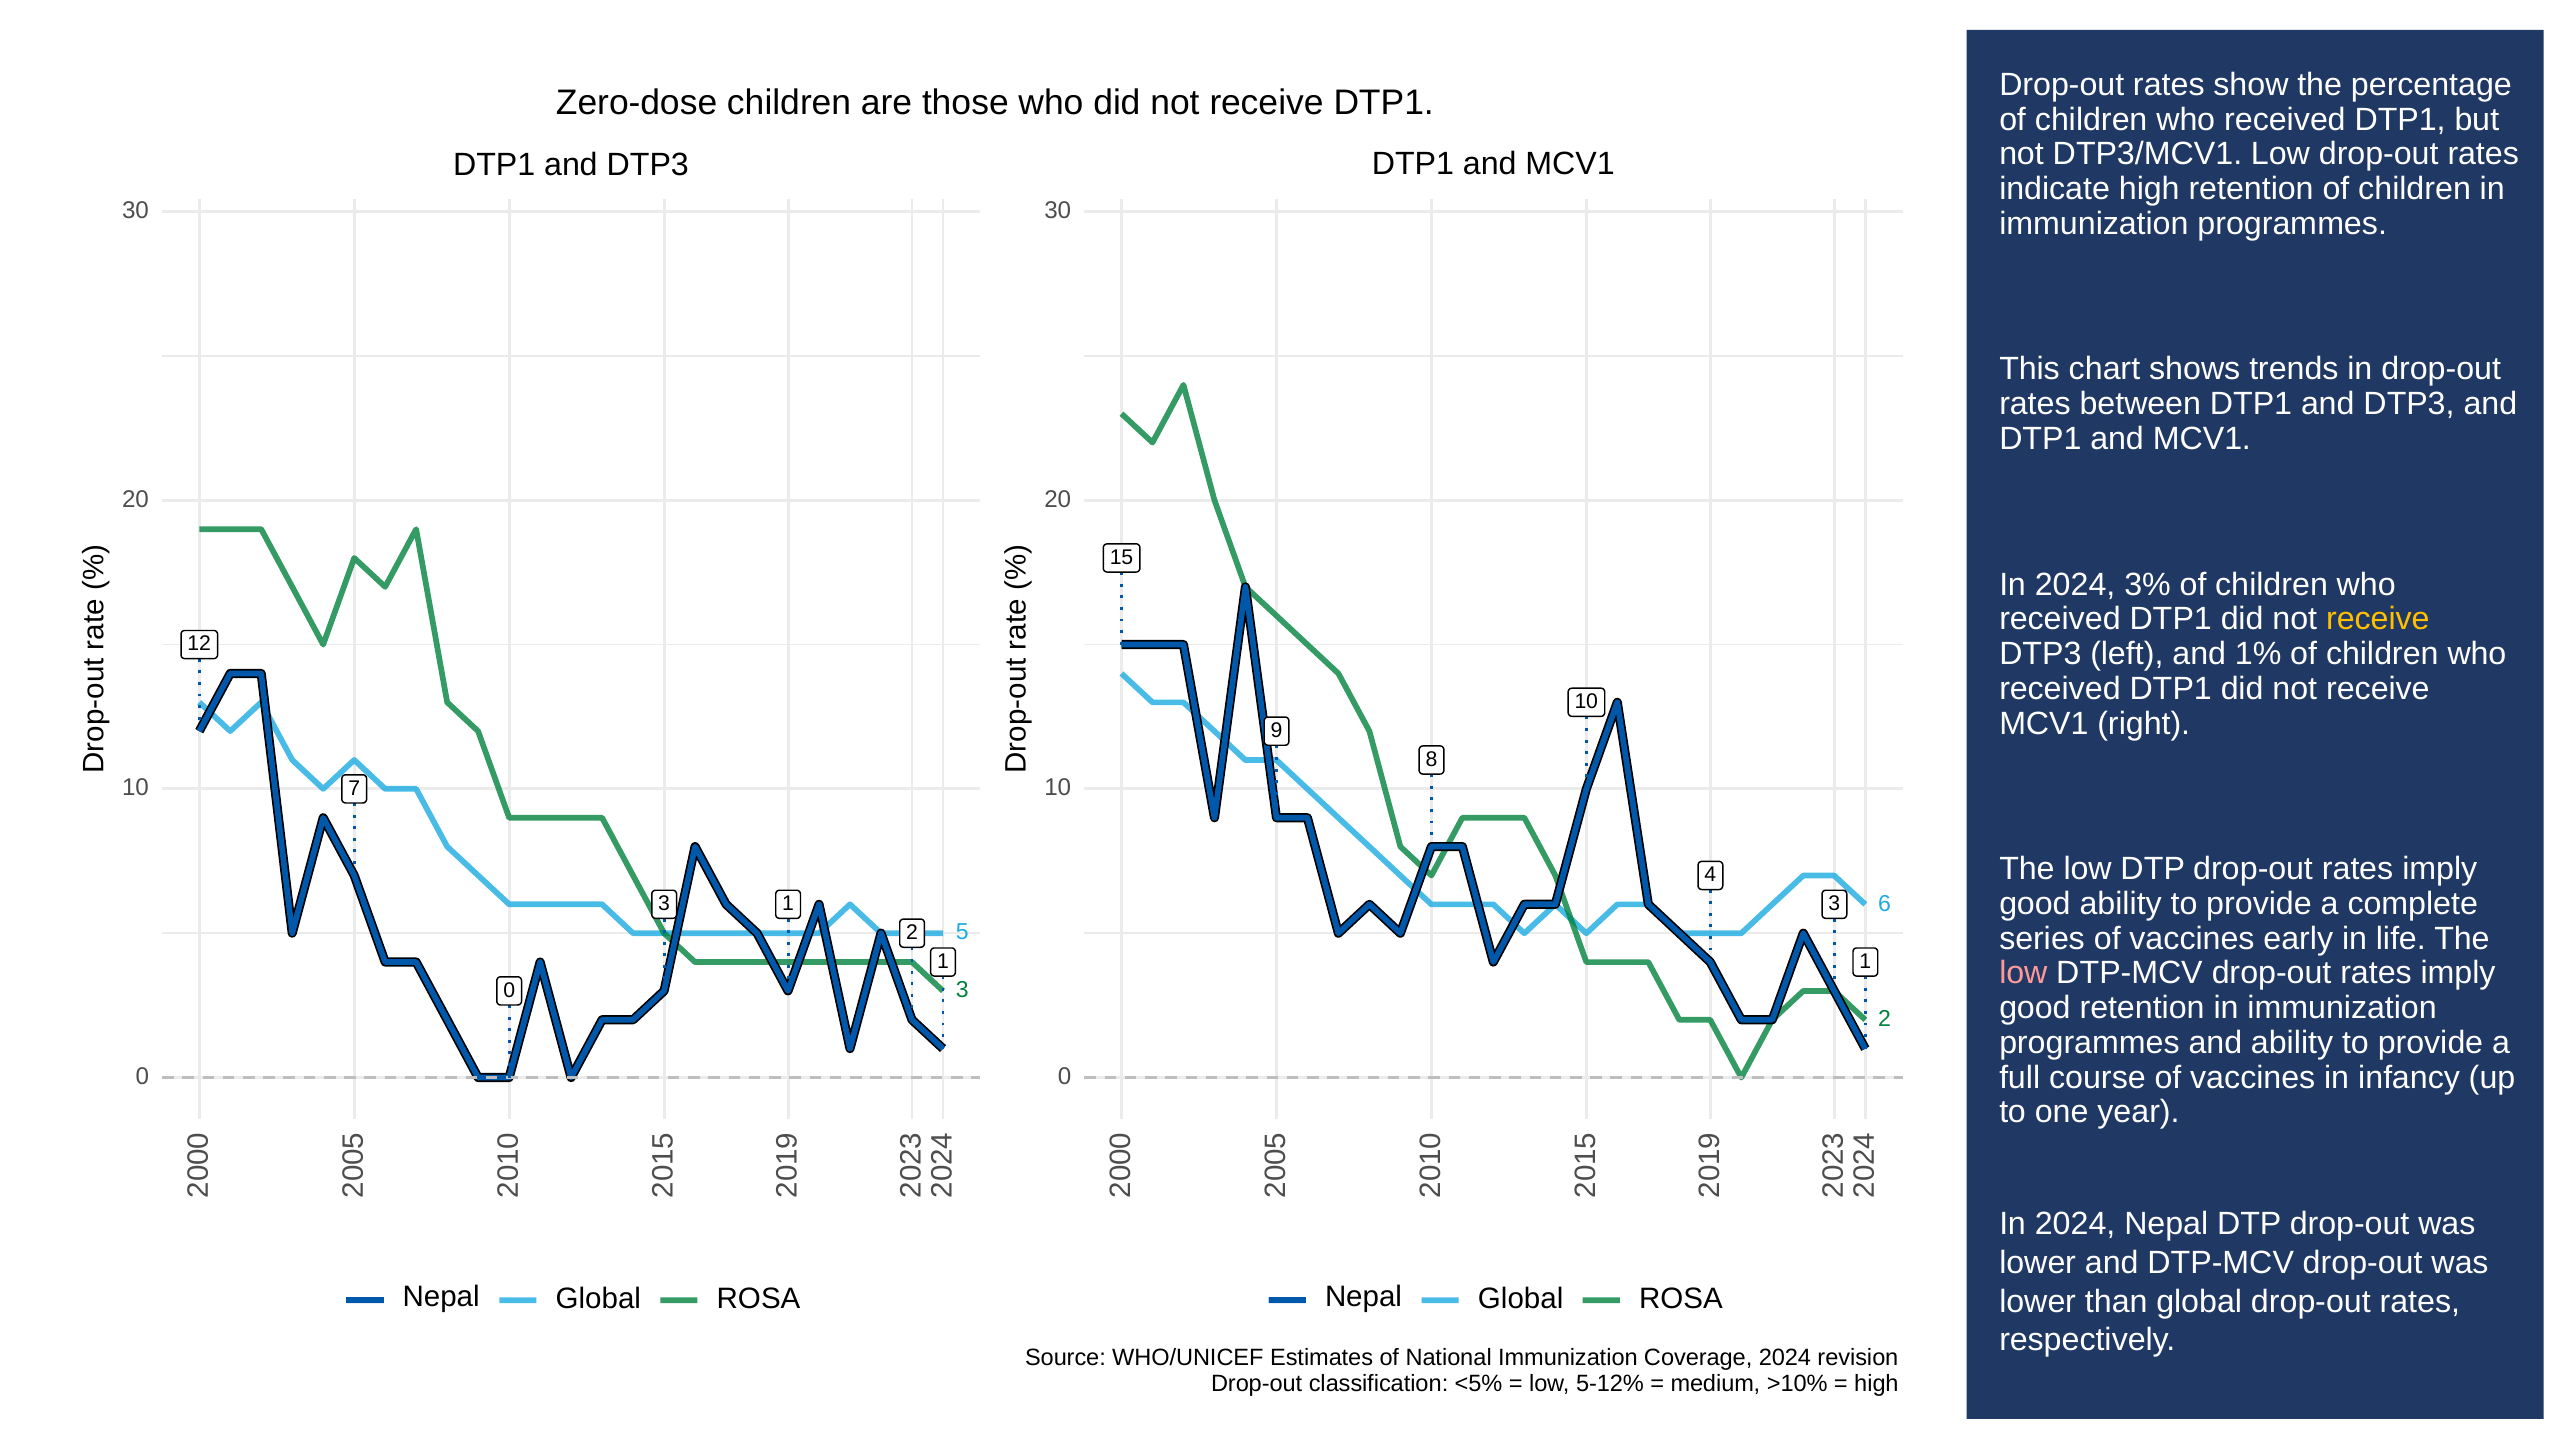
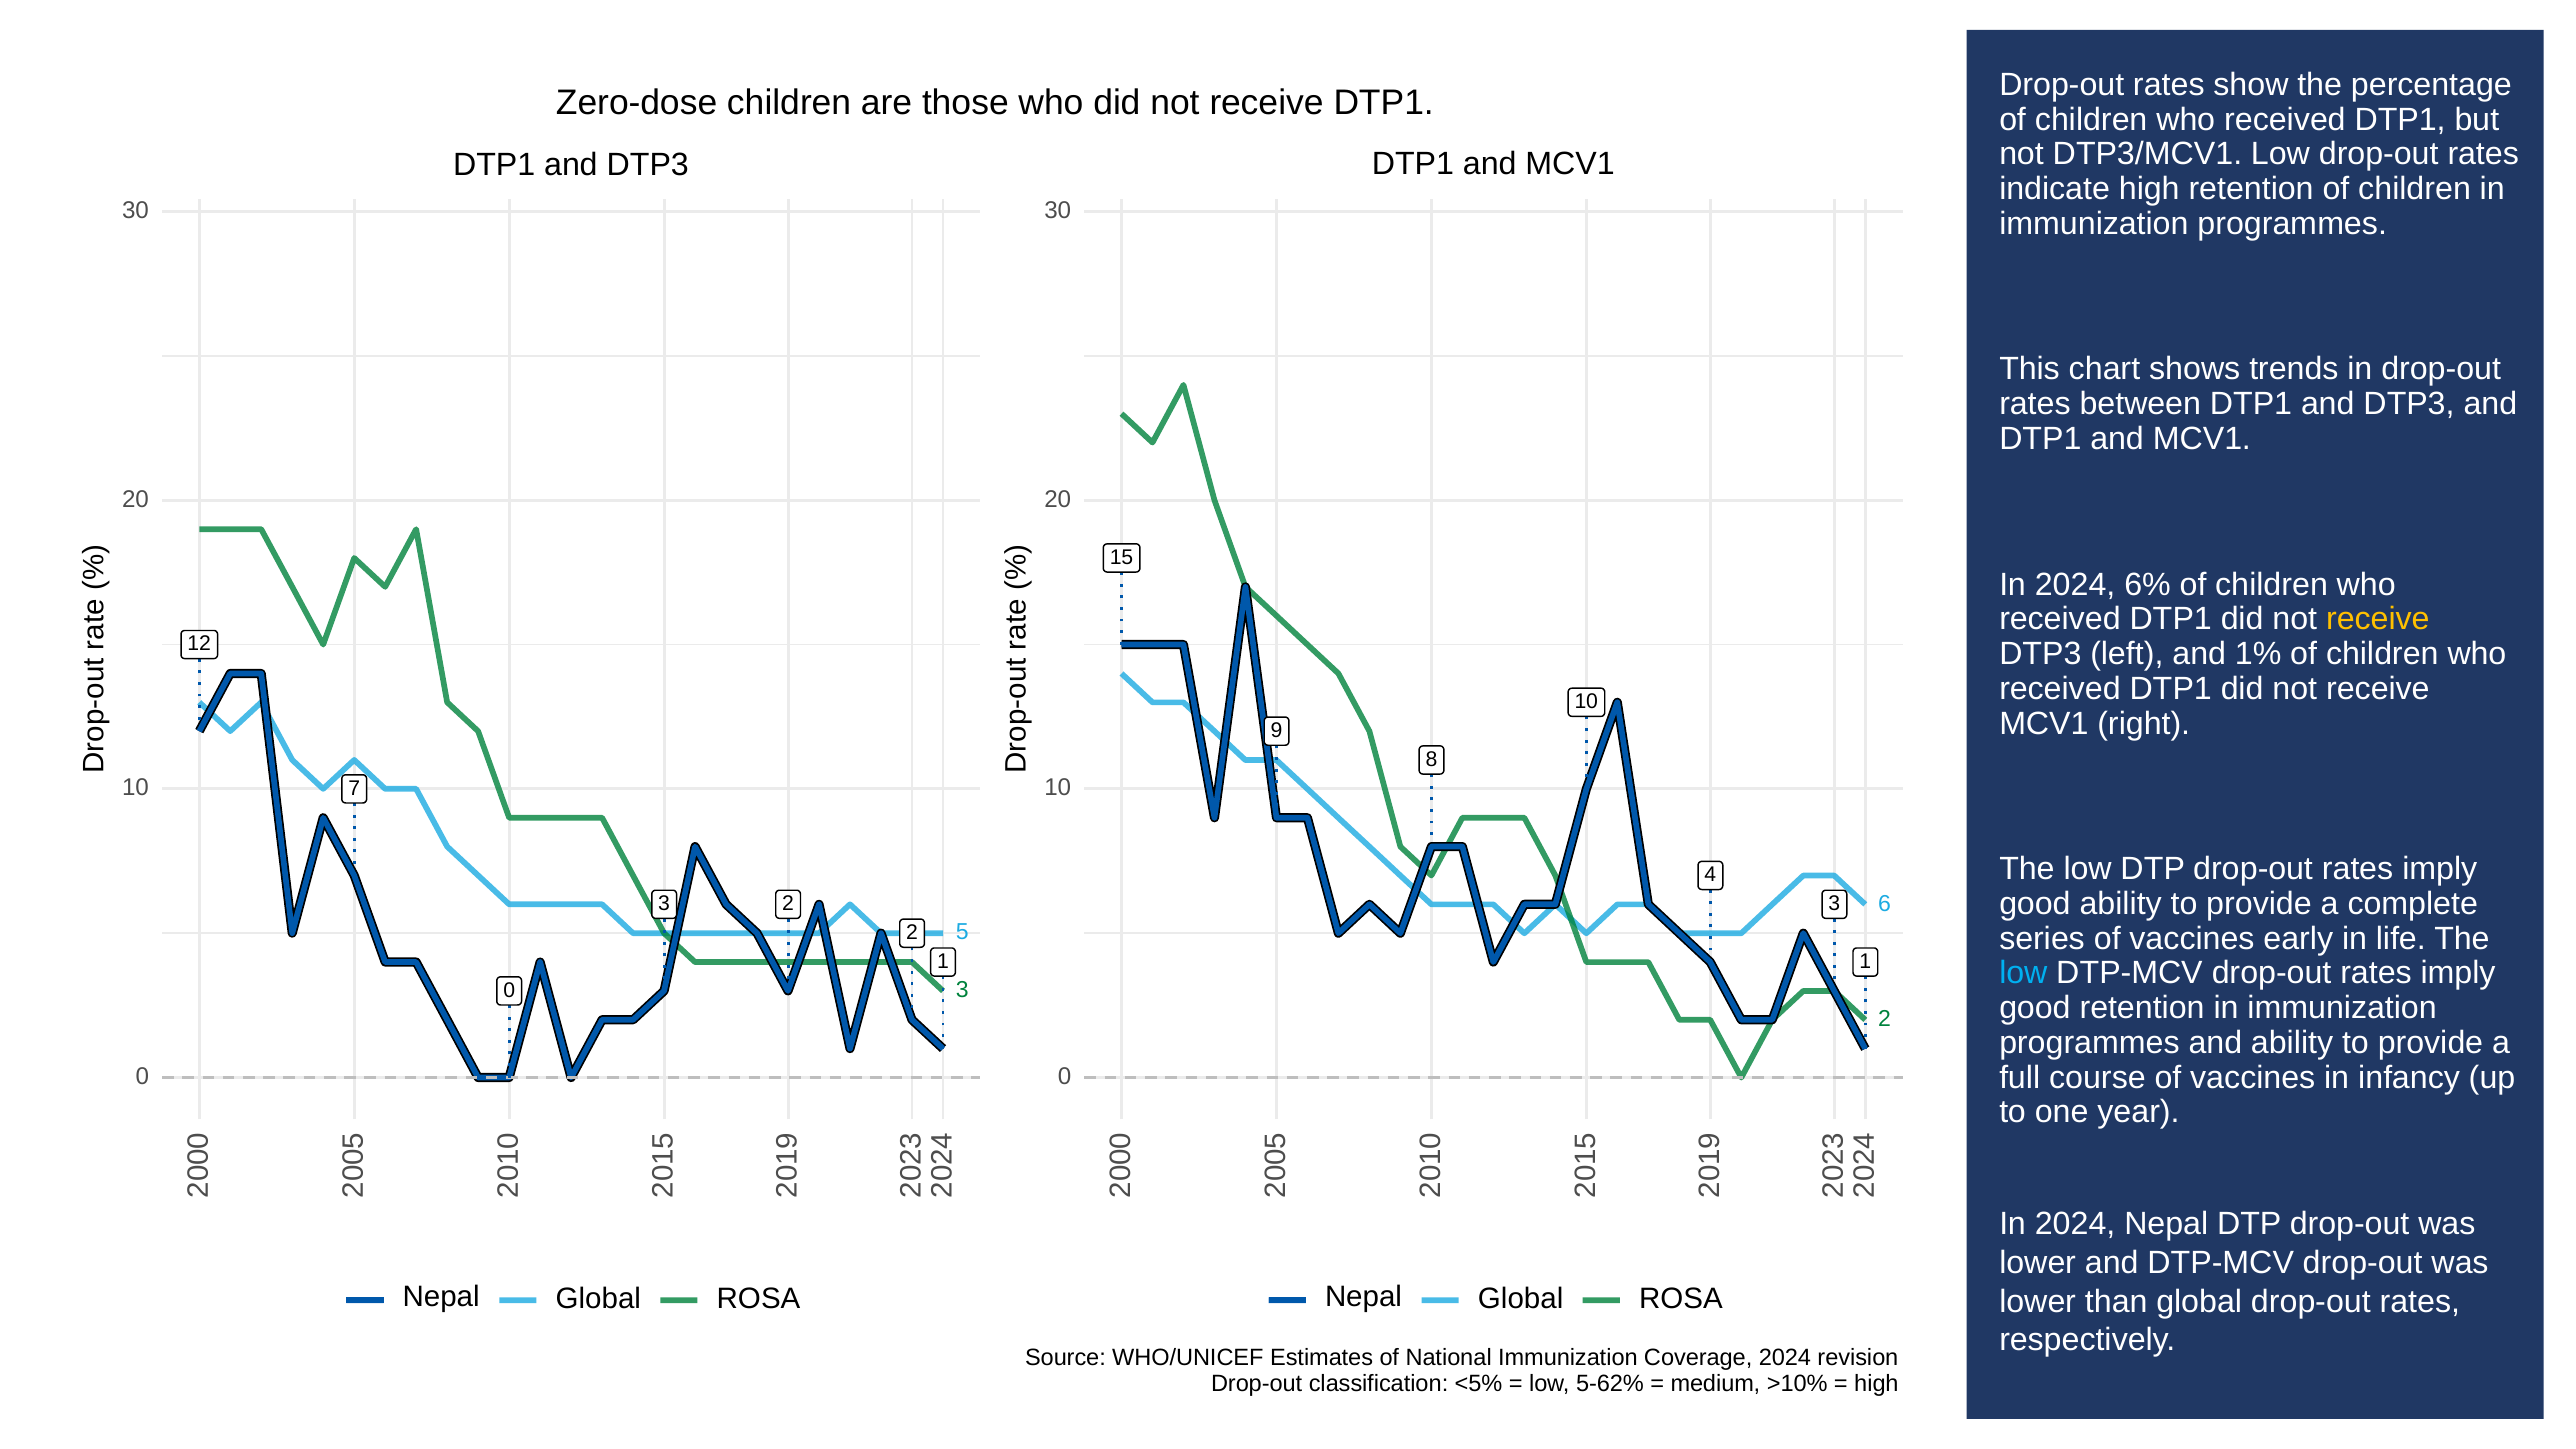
3%: 3% -> 6% (2147, 584)
1: 1 -> 2 (788, 904)
low colour: pink -> light blue (2023, 973)
5-12%: 5-12% -> 5-62% (1610, 1383)
